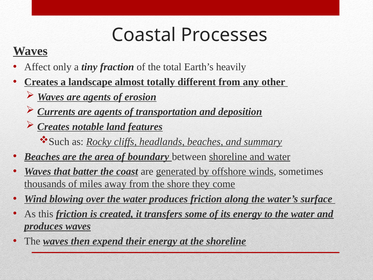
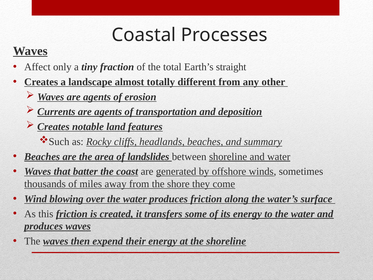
heavily: heavily -> straight (231, 67)
boundary: boundary -> landslides (148, 156)
